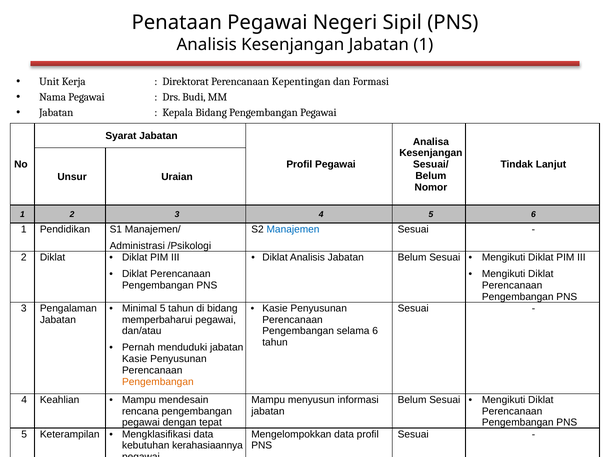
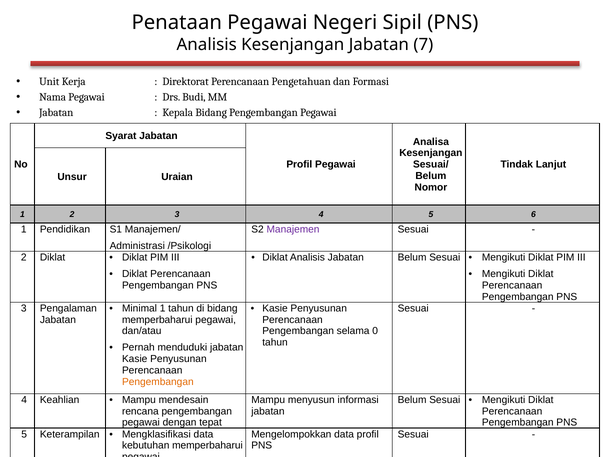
Jabatan 1: 1 -> 7 (423, 45)
Kepentingan: Kepentingan -> Pengetahuan (301, 82)
Manajemen colour: blue -> purple (293, 230)
Minimal 5: 5 -> 1 (163, 309)
selama 6: 6 -> 0 (375, 331)
kebutuhan kerahasiaannya: kerahasiaannya -> memperbaharui (207, 446)
